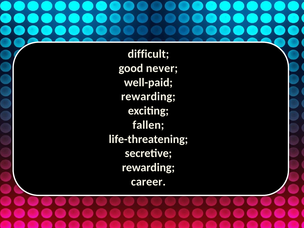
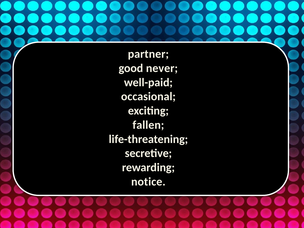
difficult: difficult -> partner (148, 54)
rewarding: rewarding -> occasional (148, 97)
career: career -> notice (148, 182)
